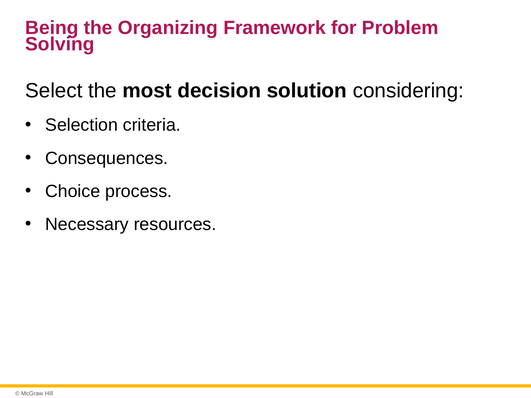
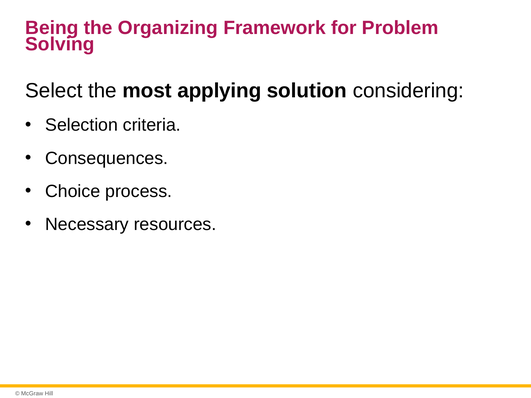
decision: decision -> applying (219, 91)
